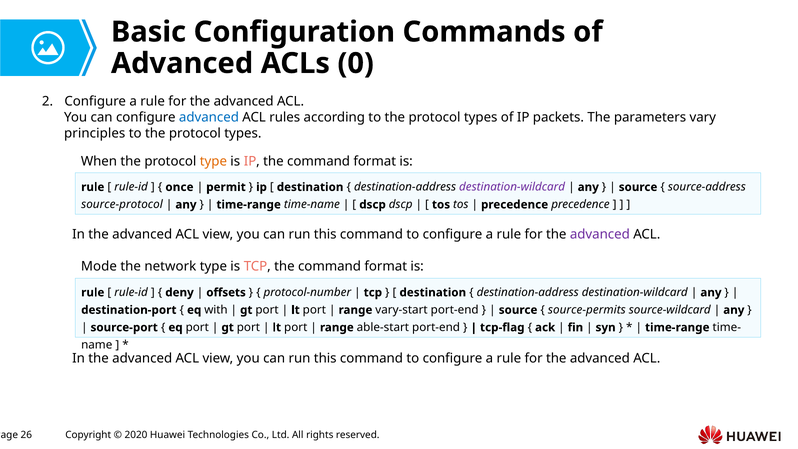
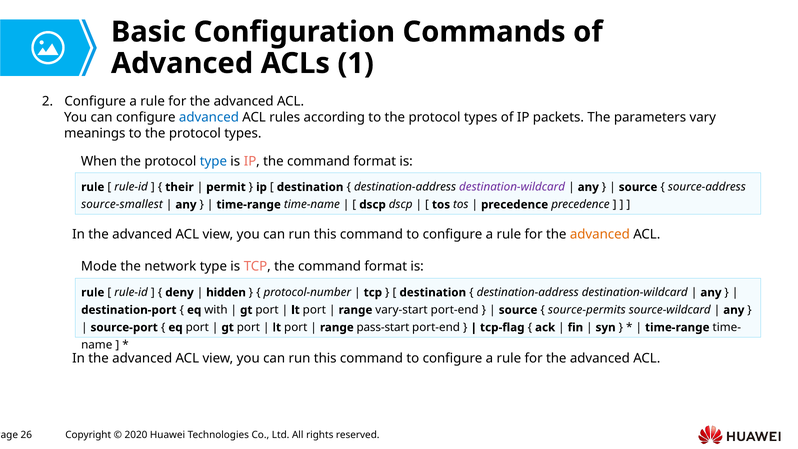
0: 0 -> 1 (356, 63)
principles: principles -> meanings (95, 133)
type colour: orange -> blue (213, 161)
once: once -> their (179, 187)
source-protocol: source-protocol -> source-smallest (122, 205)
advanced colour: purple -> orange (600, 234)
offsets: offsets -> hidden (226, 292)
able-start: able-start -> pass-start (383, 327)
